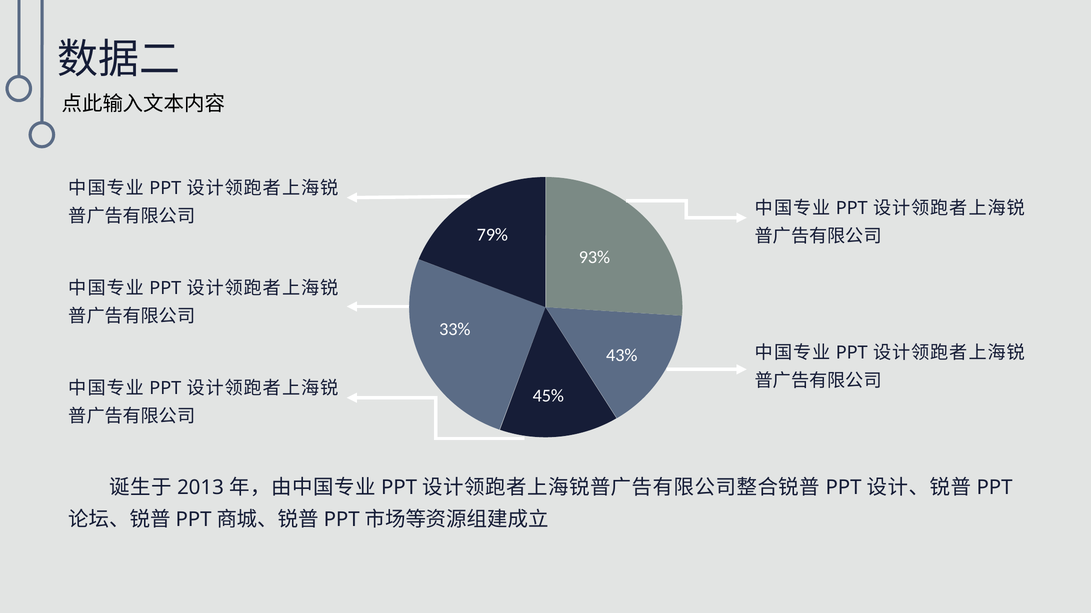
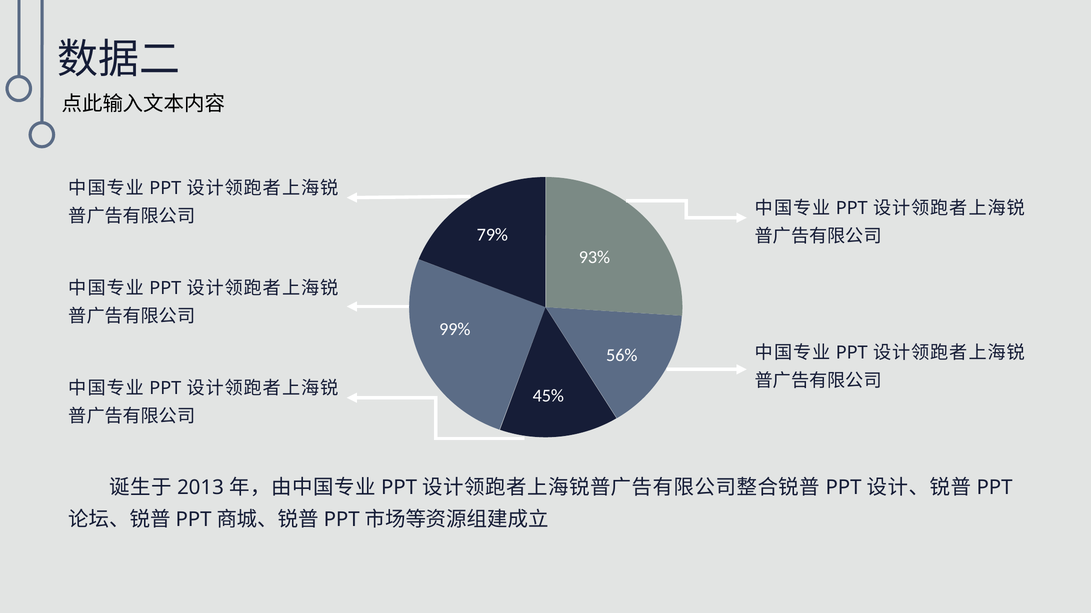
33%: 33% -> 99% (455, 330)
43%: 43% -> 56% (622, 356)
